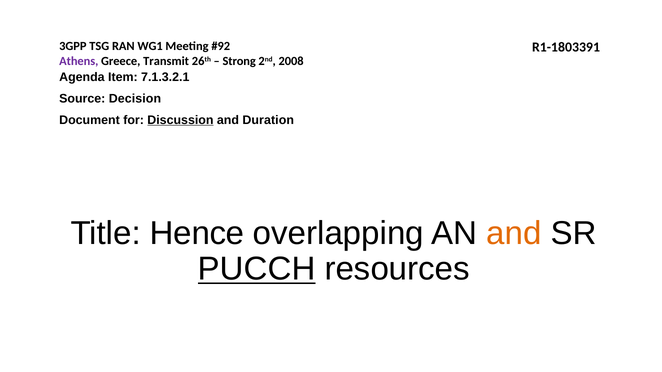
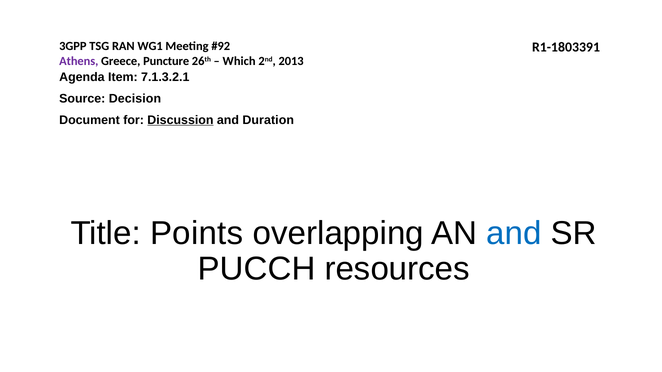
Transmit: Transmit -> Puncture (166, 61)
Strong: Strong -> Which (239, 61)
2008: 2008 -> 2013 (291, 61)
Hence: Hence -> Points (197, 234)
and colour: orange -> blue (514, 234)
PUCCH underline: present -> none (257, 269)
